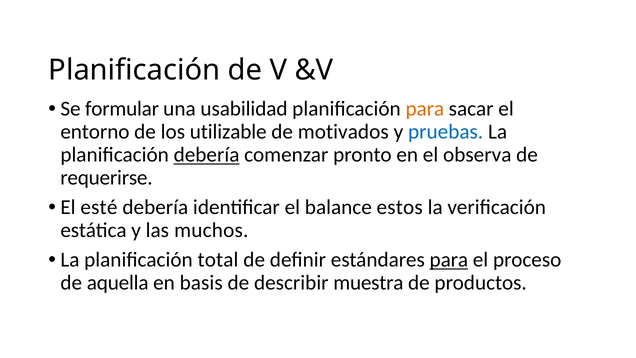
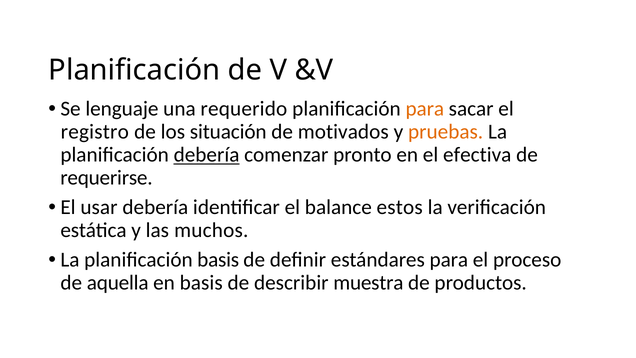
formular: formular -> lenguaje (122, 109)
usabilidad: usabilidad -> requerido (244, 109)
entorno: entorno -> registro (95, 132)
utilizable: utilizable -> situación (228, 132)
pruebas colour: blue -> orange (446, 132)
observa: observa -> efectiva (477, 155)
esté: esté -> usar (99, 207)
planificación total: total -> basis (218, 260)
para underline: present -> none (449, 260)
